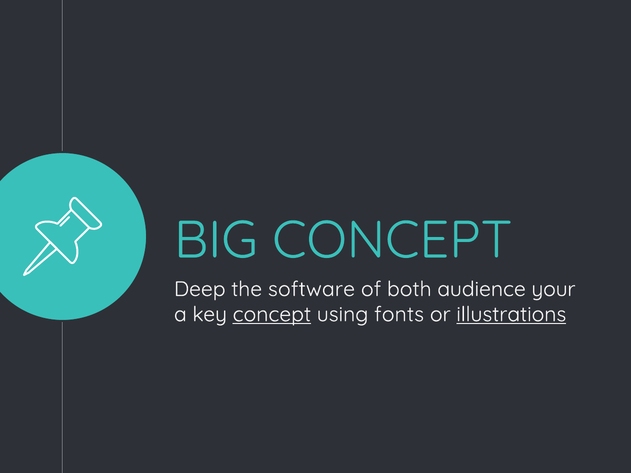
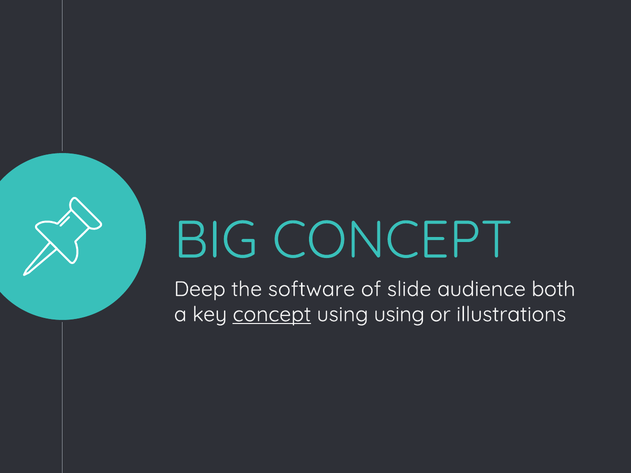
both: both -> slide (409, 289)
your: your -> both (553, 289)
using fonts: fonts -> using (399, 315)
illustrations underline: present -> none (511, 315)
